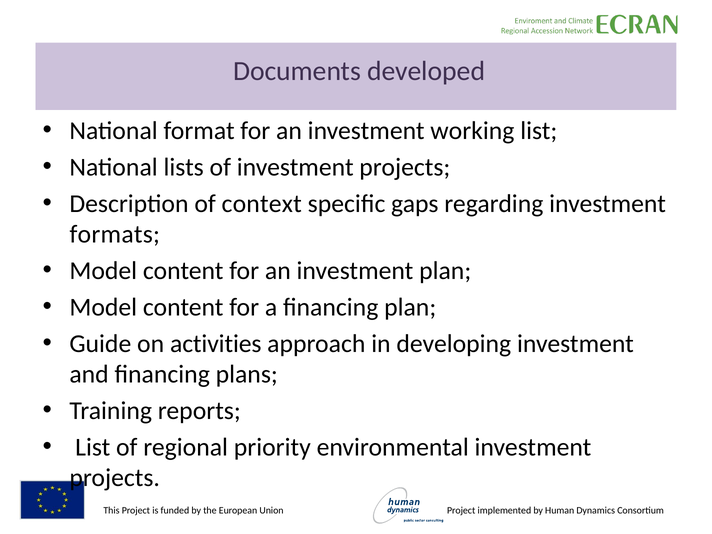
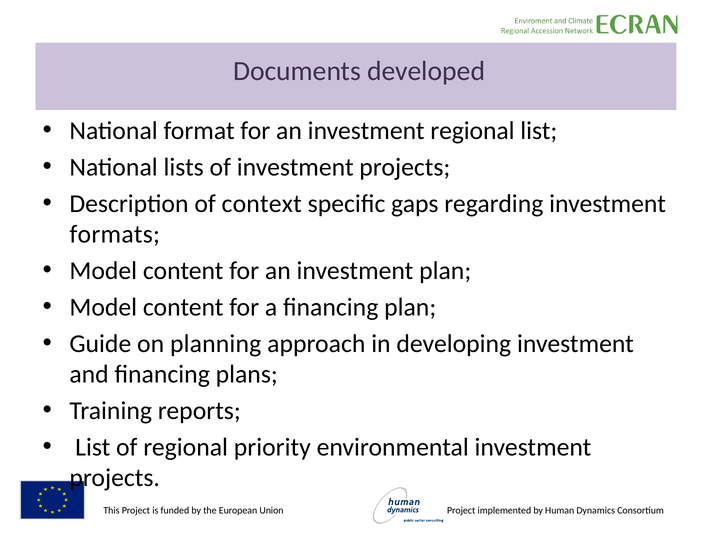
investment working: working -> regional (472, 131)
activities: activities -> planning (216, 344)
